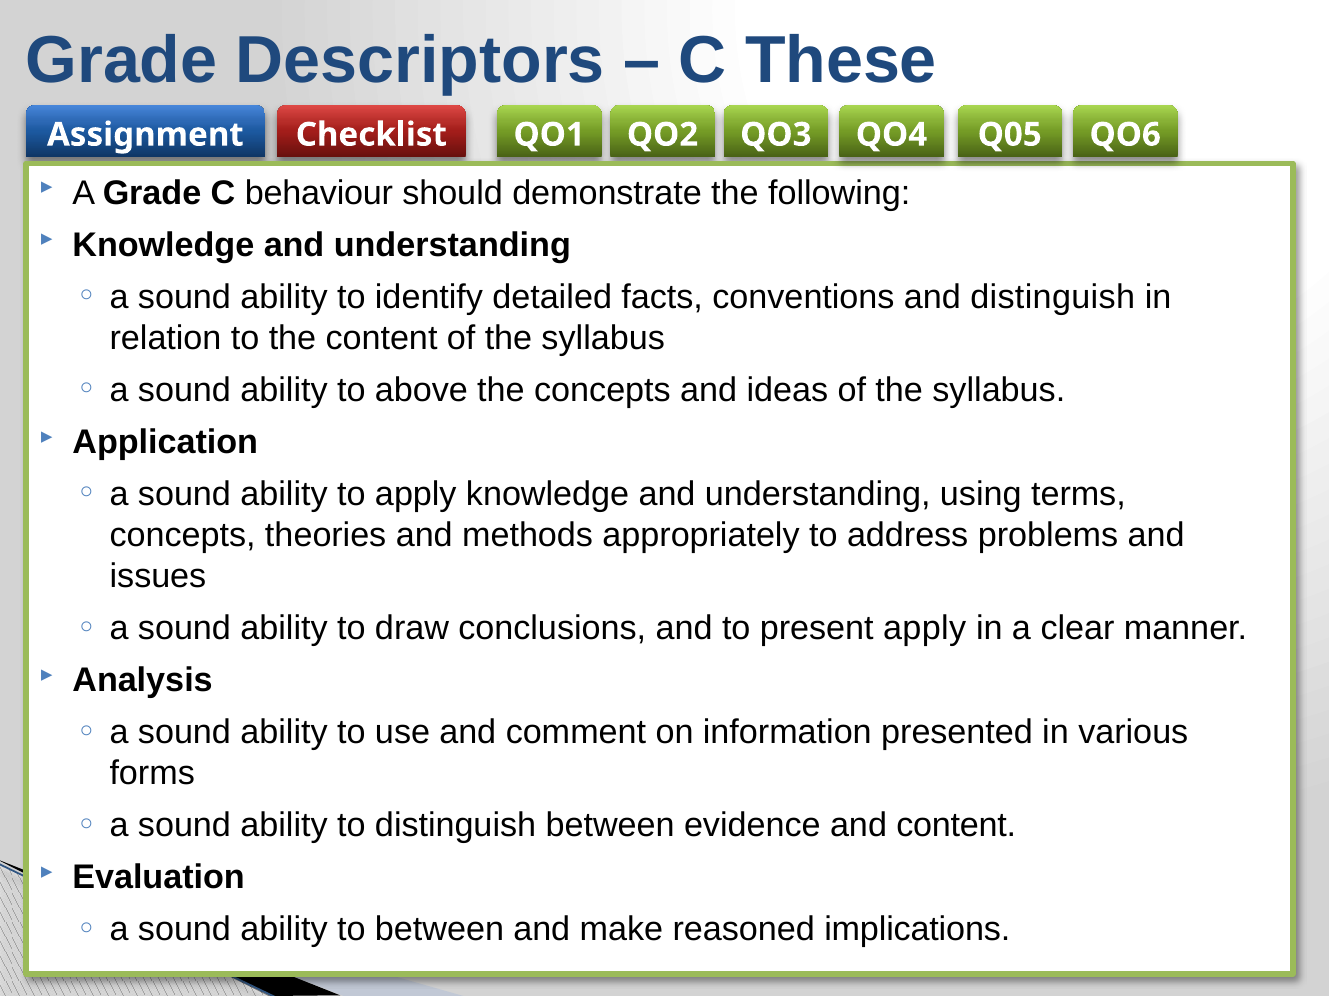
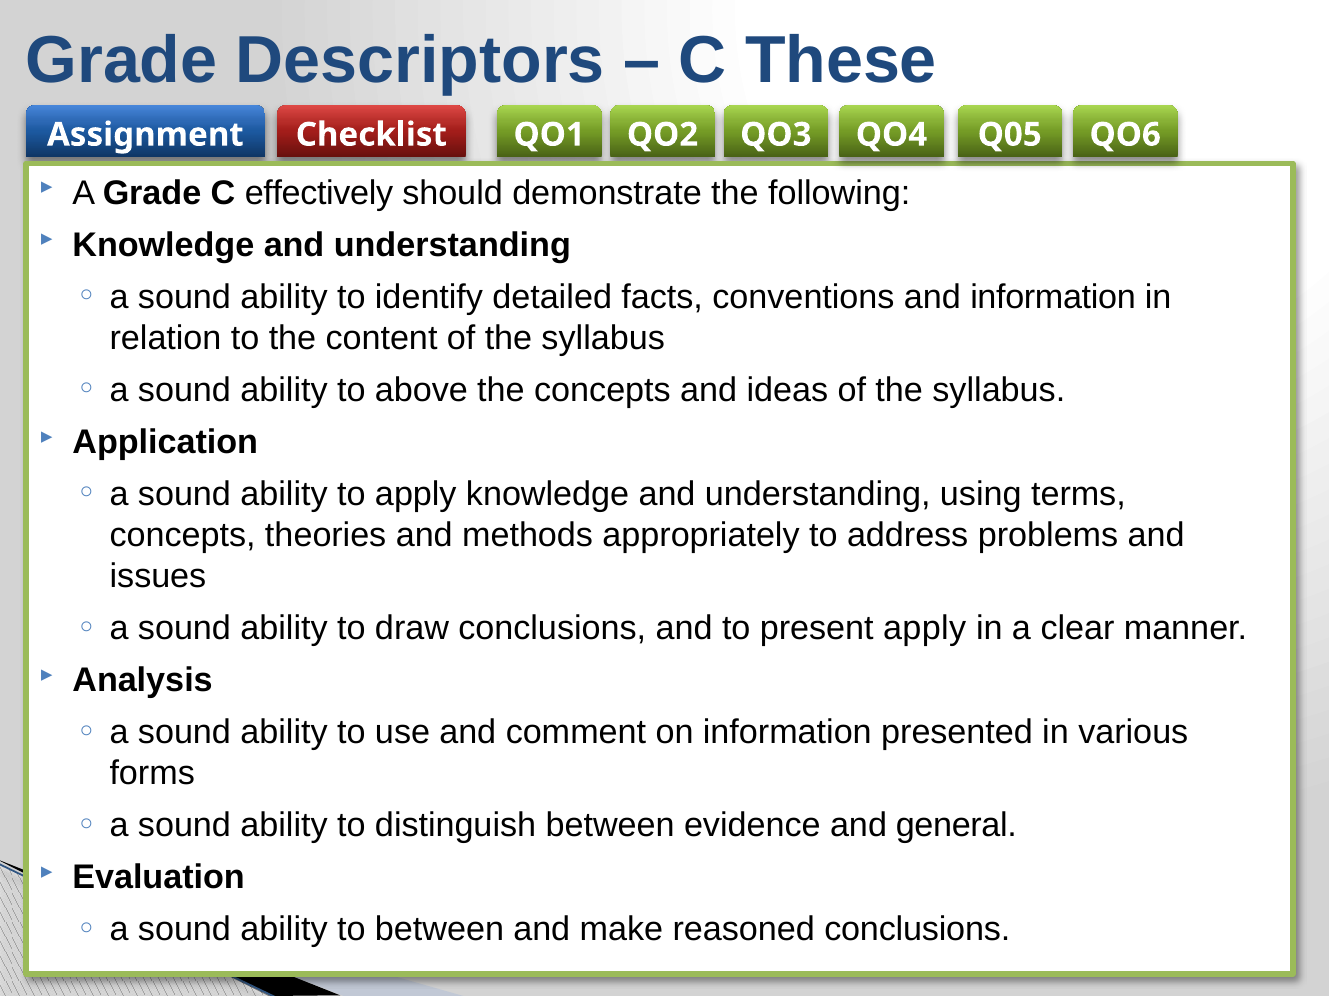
behaviour: behaviour -> effectively (319, 193)
and distinguish: distinguish -> information (1053, 297)
and content: content -> general (956, 826)
reasoned implications: implications -> conclusions (917, 930)
